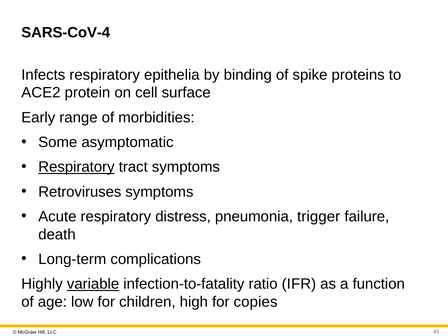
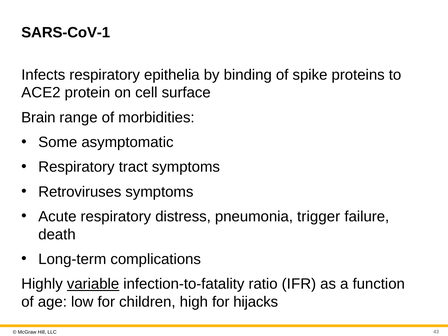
SARS-CoV-4: SARS-CoV-4 -> SARS-CoV-1 (66, 33)
Early: Early -> Brain (38, 117)
Respiratory underline: present -> none (76, 167)
copies: copies -> hijacks (256, 302)
